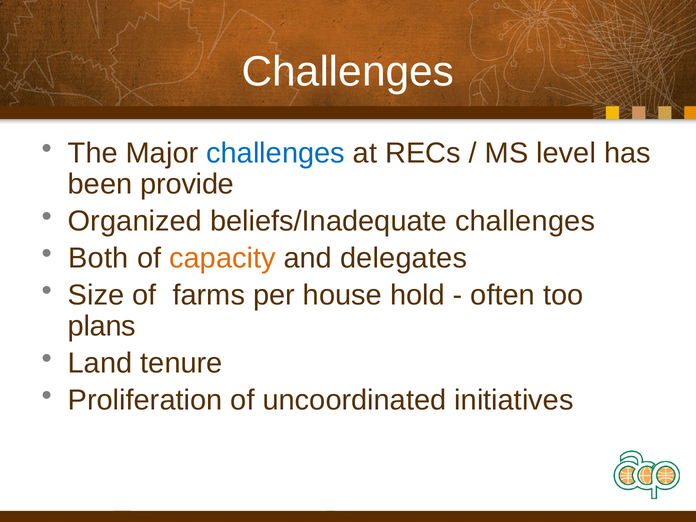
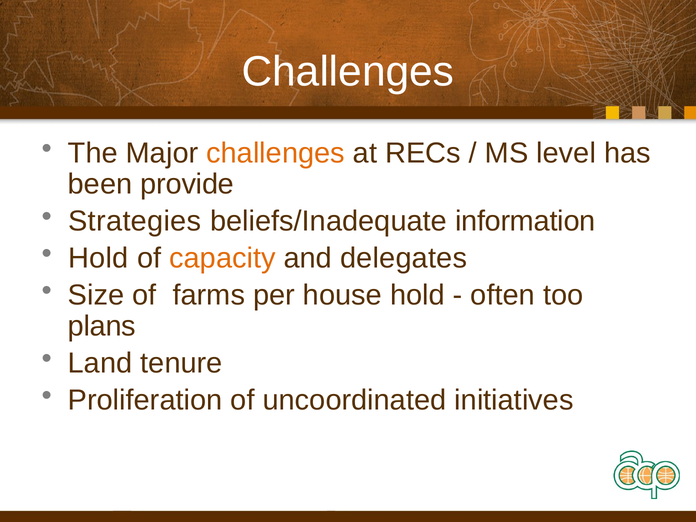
challenges colour: blue -> orange (276, 153)
Organized: Organized -> Strategies (135, 221)
beliefs/Inadequate challenges: challenges -> information (525, 221)
Both: Both -> Hold (98, 258)
